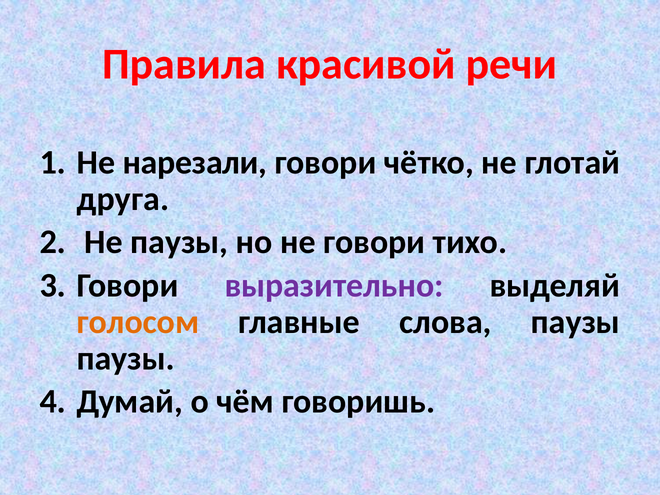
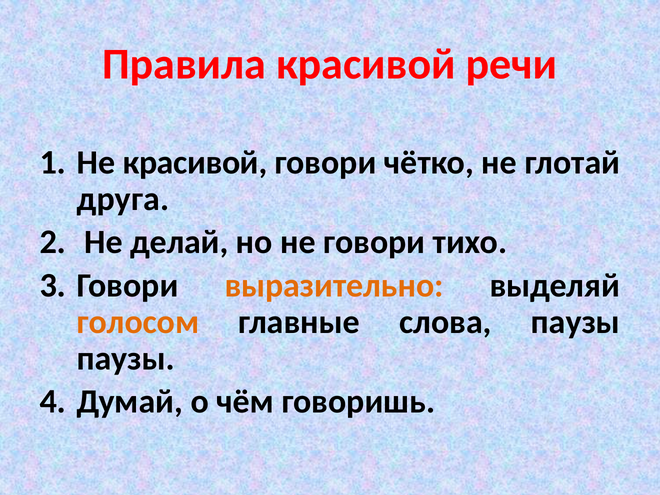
Не нарезали: нарезали -> красивой (195, 162)
Не паузы: паузы -> делай (179, 242)
выразительно colour: purple -> orange (334, 285)
